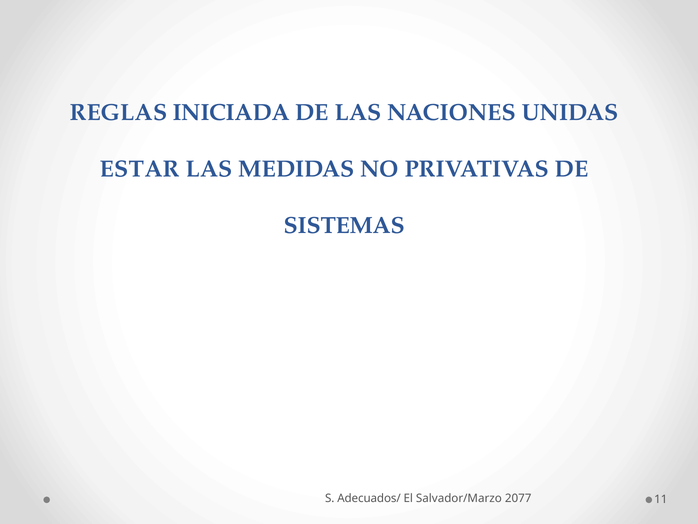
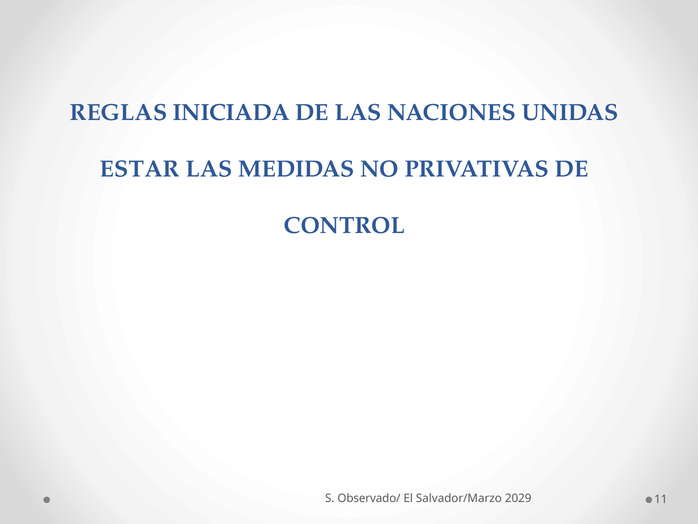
SISTEMAS: SISTEMAS -> CONTROL (344, 225)
Adecuados/: Adecuados/ -> Observado/ (369, 498)
2077: 2077 -> 2029 (518, 498)
